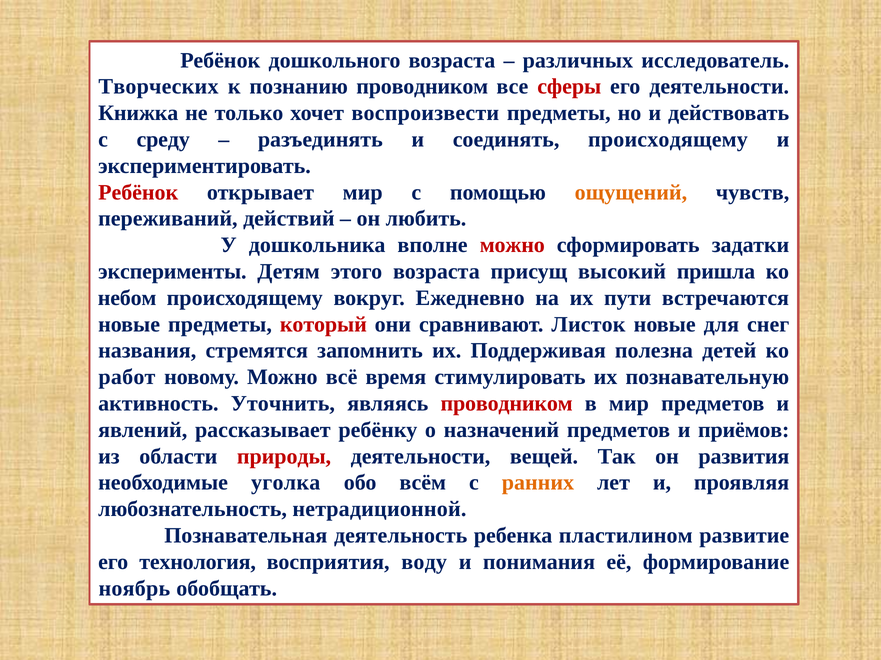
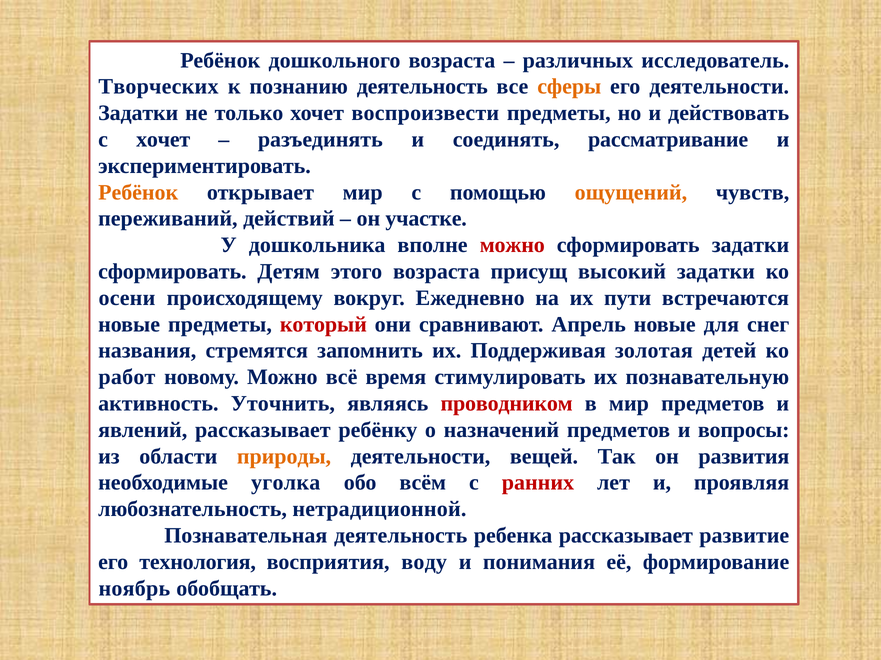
познанию проводником: проводником -> деятельность (422, 87)
сферы colour: red -> orange (569, 87)
Книжка: Книжка -> Задатки (138, 113)
с среду: среду -> хочет (163, 140)
соединять происходящему: происходящему -> рассматривание (668, 140)
Ребёнок colour: red -> orange (138, 193)
любить: любить -> участке (426, 219)
эксперименты: эксперименты -> сформировать (172, 272)
высокий пришла: пришла -> задатки (716, 272)
небом: небом -> осени (127, 298)
Листок: Листок -> Апрель (589, 325)
полезна: полезна -> золотая (654, 351)
приёмов: приёмов -> вопросы (744, 430)
природы colour: red -> orange (284, 457)
ранних colour: orange -> red (538, 483)
ребенка пластилином: пластилином -> рассказывает (626, 536)
